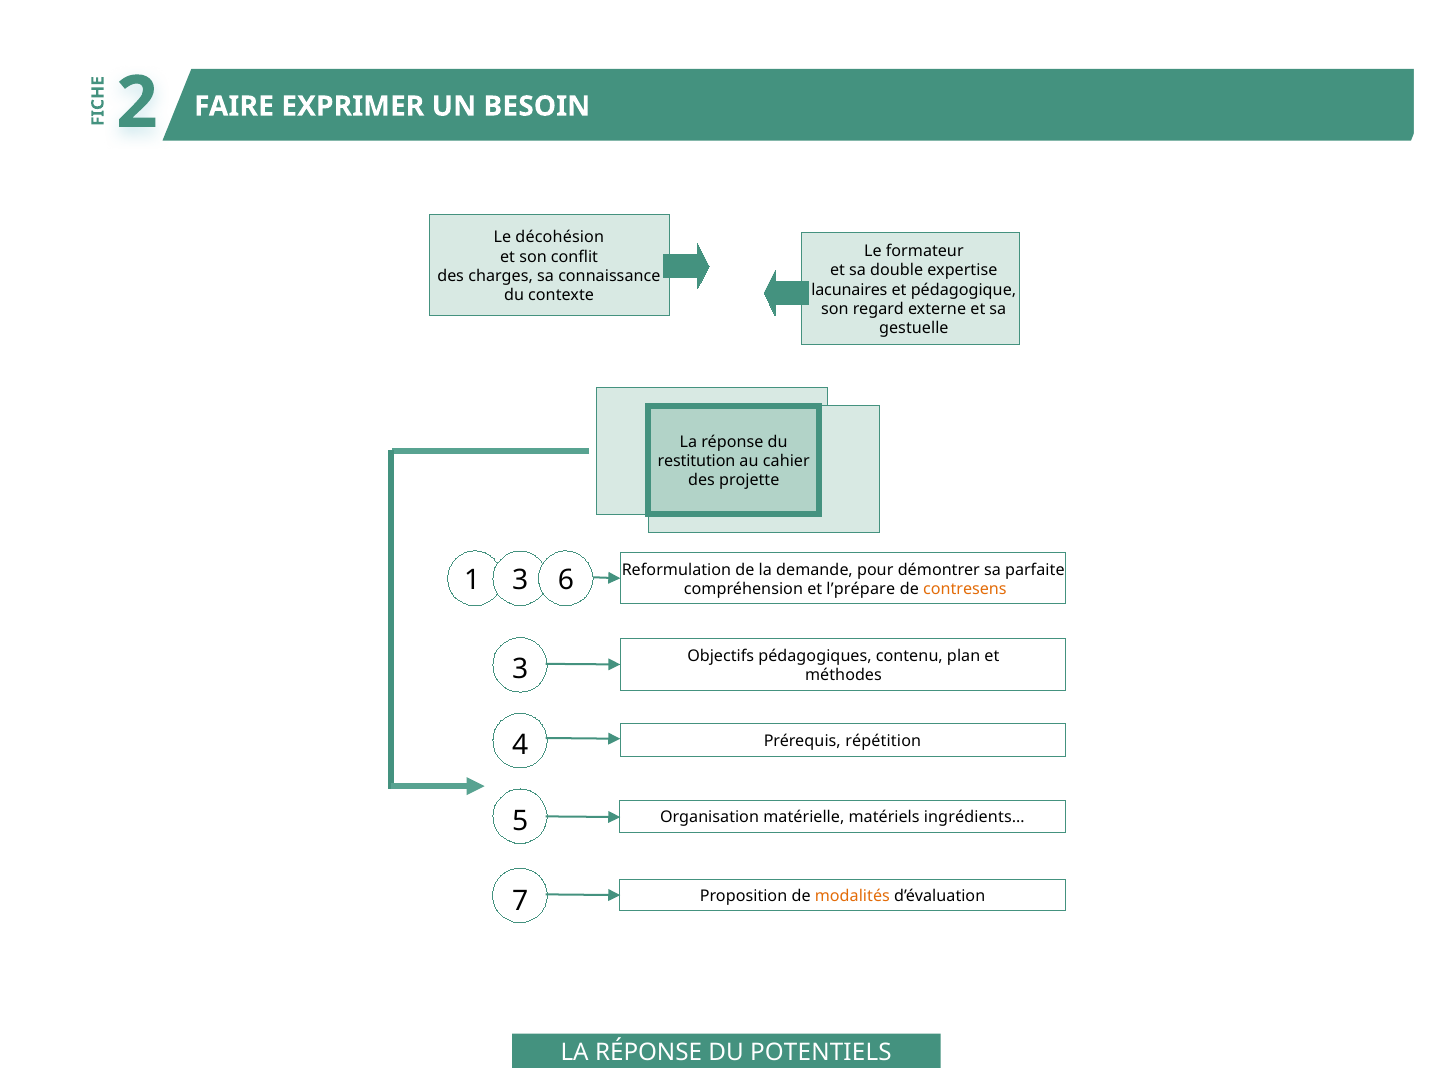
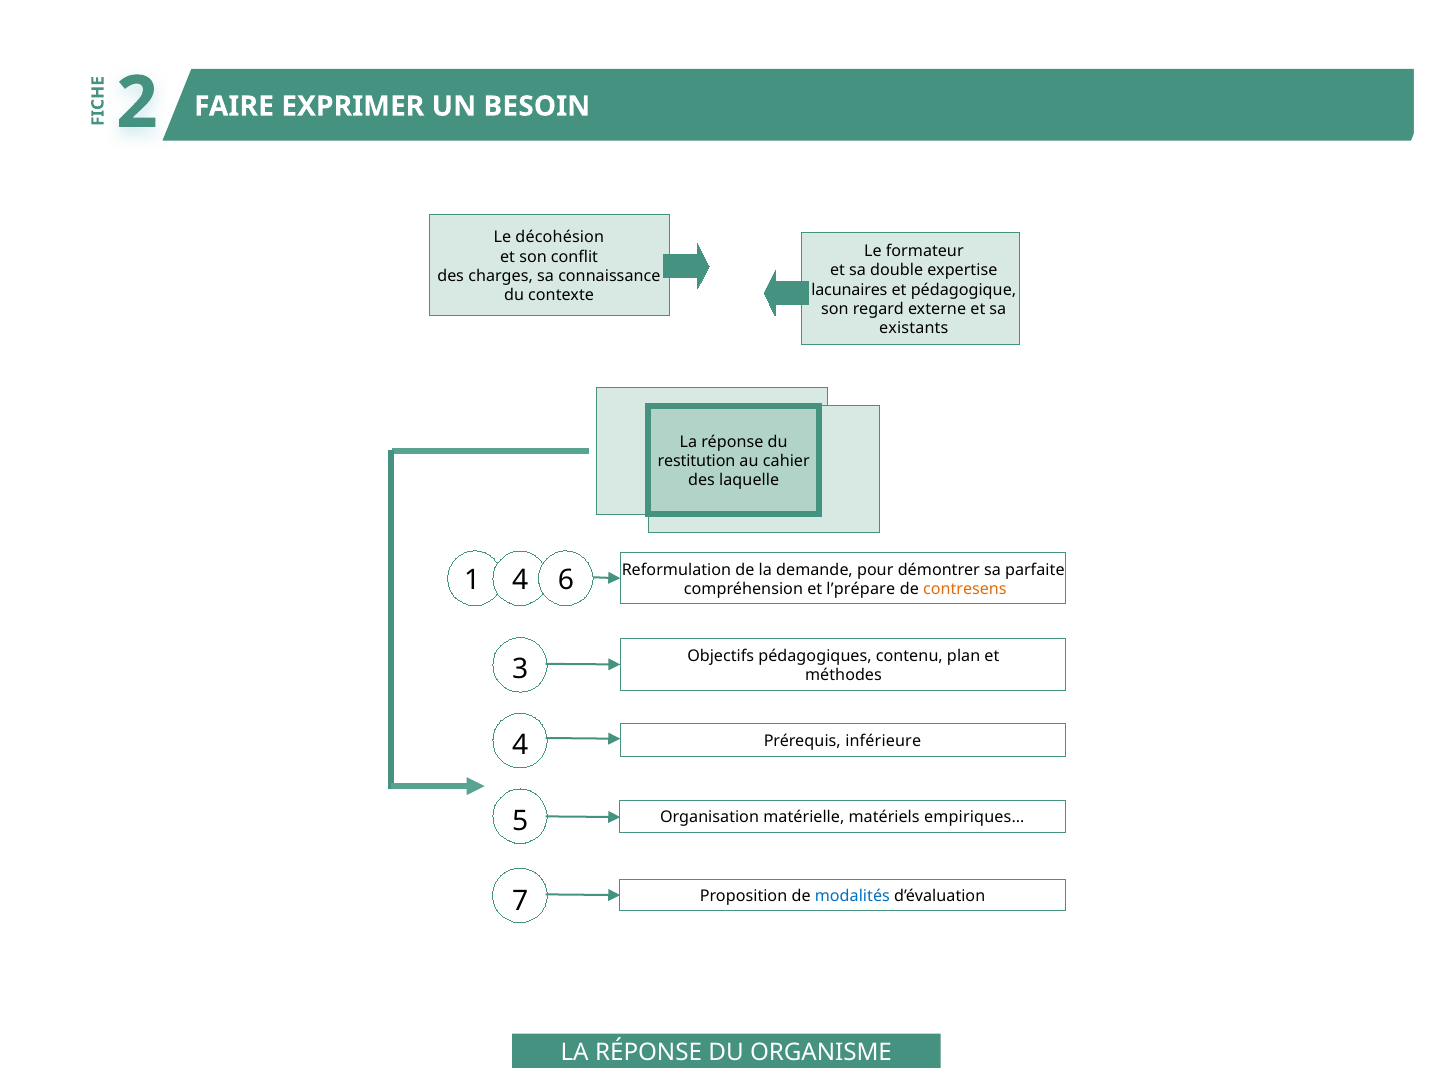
gestuelle: gestuelle -> existants (914, 328)
projette: projette -> laquelle (749, 481)
1 3: 3 -> 4 (520, 580)
répétition: répétition -> inférieure (883, 741)
ingrédients…: ingrédients… -> empiriques… (974, 817)
modalités colour: orange -> blue (852, 896)
POTENTIELS: POTENTIELS -> ORGANISME (821, 1052)
